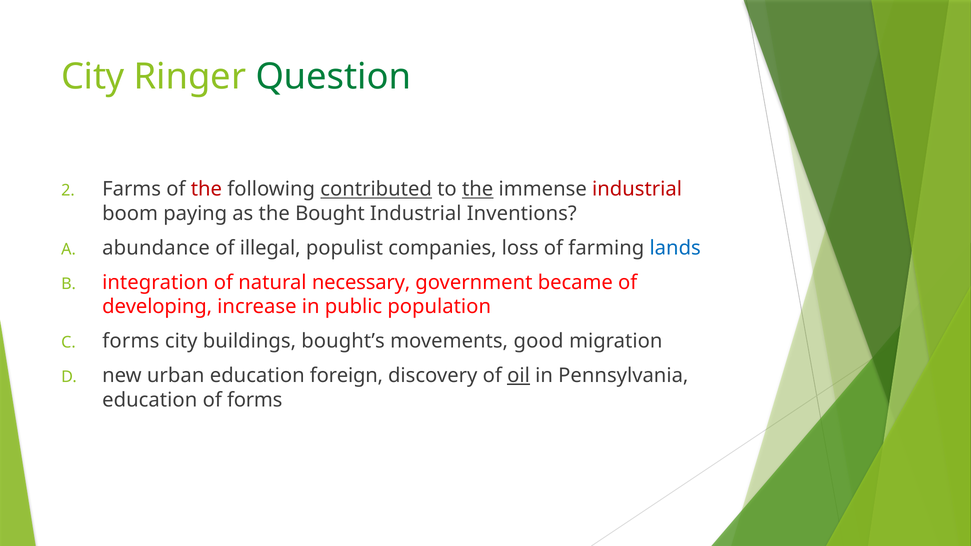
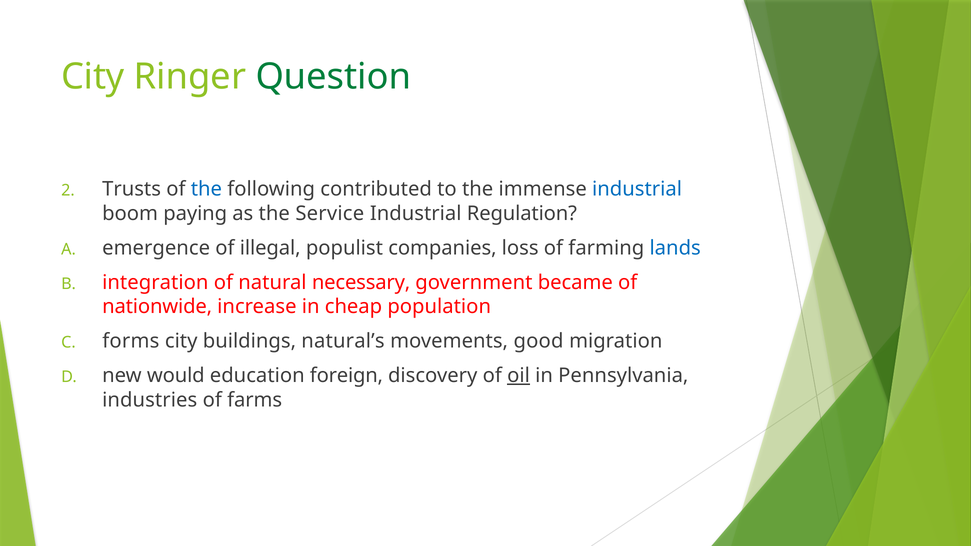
Farms: Farms -> Trusts (132, 189)
the colour: red -> blue (206, 189)
contributed underline: present -> none (376, 189)
the underline: present -> none (478, 189)
industrial colour: red -> blue (637, 189)
Bought: Bought -> Service (330, 214)
Inventions: Inventions -> Regulation (522, 214)
abundance: abundance -> emergence (156, 248)
developing: developing -> nationwide (157, 307)
public: public -> cheap (353, 307)
bought’s: bought’s -> natural’s (343, 341)
urban: urban -> would (176, 376)
education: education -> industries (150, 400)
of forms: forms -> farms (255, 400)
